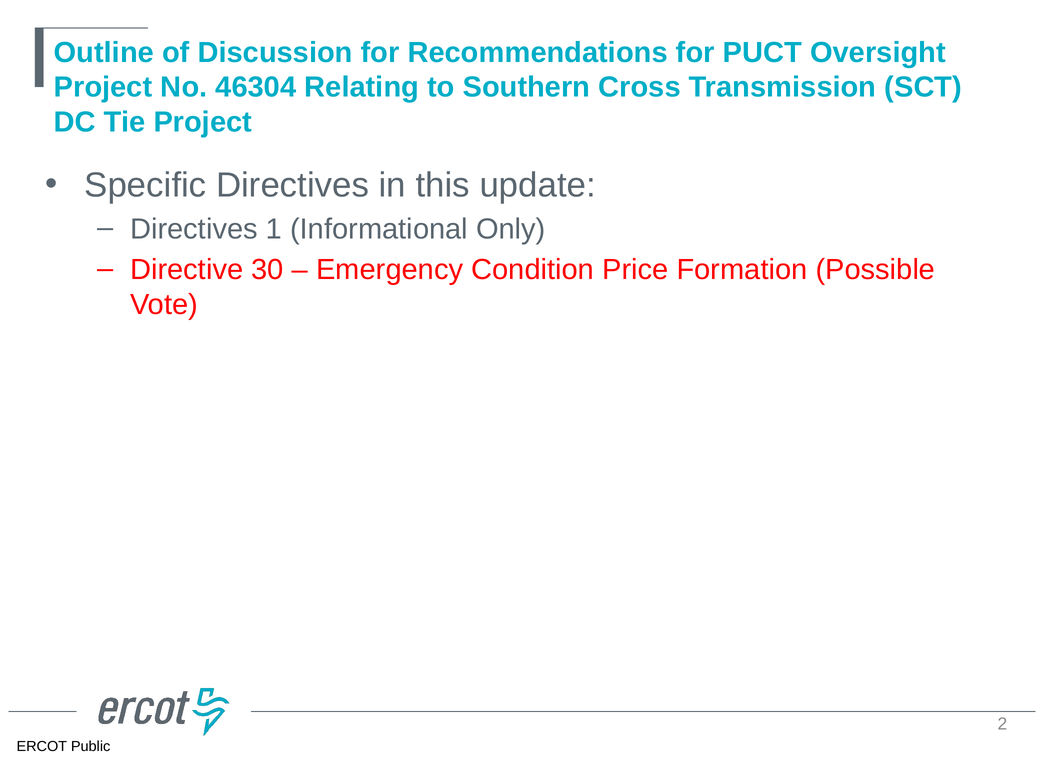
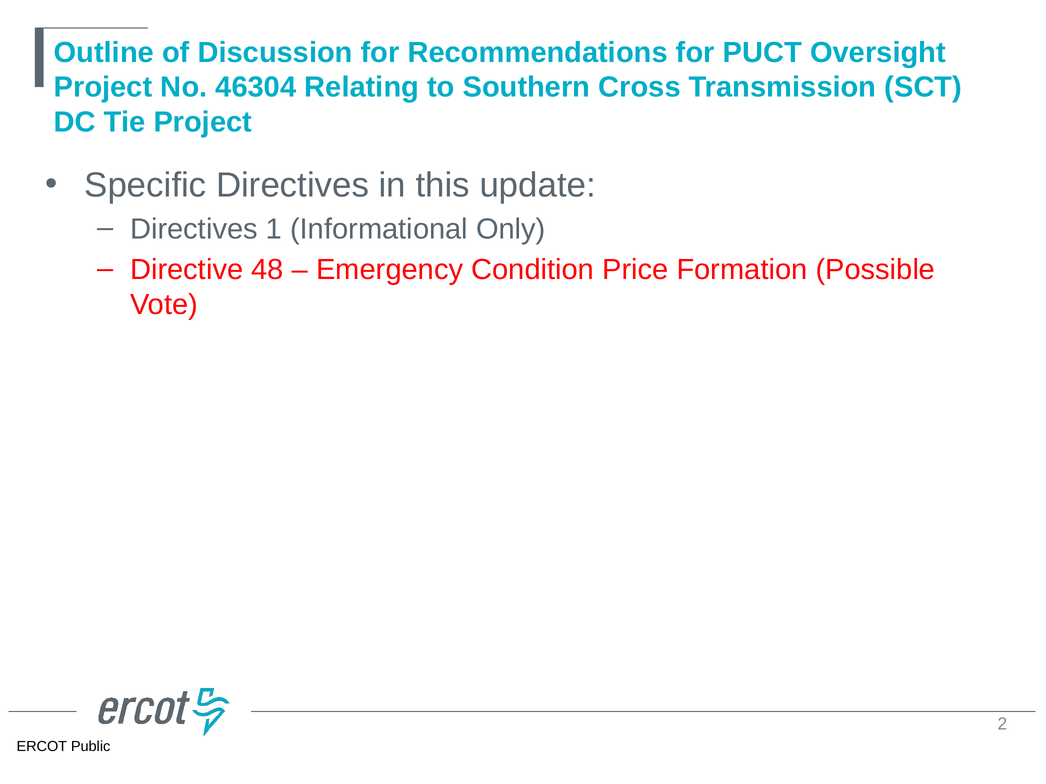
30: 30 -> 48 (267, 270)
